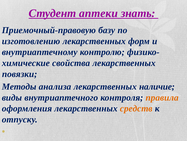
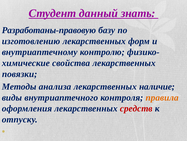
аптеки: аптеки -> данный (98, 13)
Приемочный-правовую: Приемочный-правовую -> Разработаны-правовую (49, 30)
средств colour: orange -> red (136, 108)
